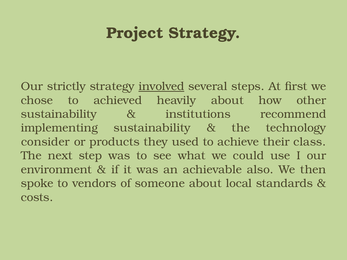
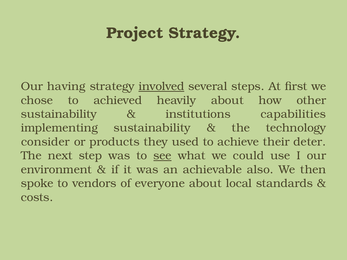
strictly: strictly -> having (66, 86)
recommend: recommend -> capabilities (293, 114)
class: class -> deter (310, 142)
see underline: none -> present (162, 156)
someone: someone -> everyone (160, 184)
